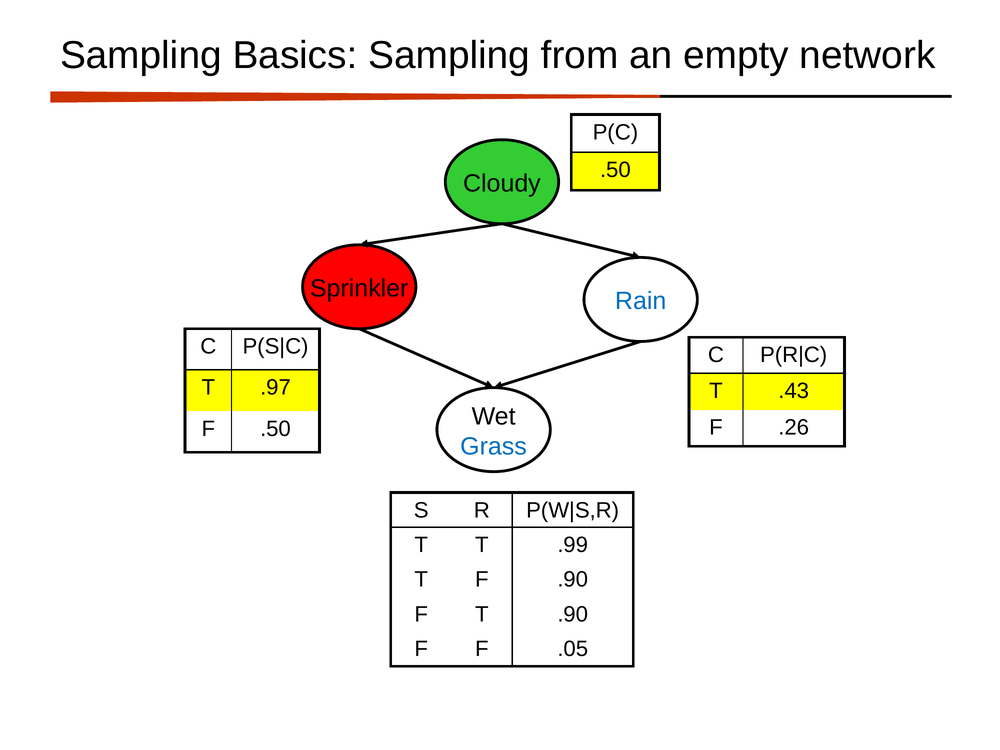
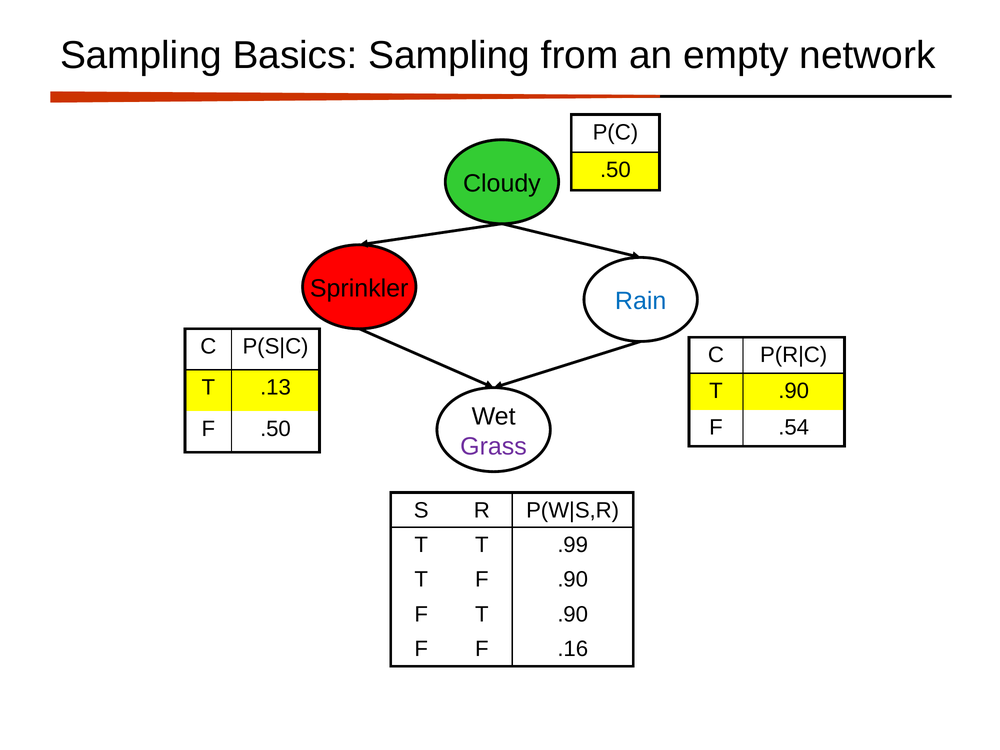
.97: .97 -> .13 (276, 387)
.43: .43 -> .90 (794, 391)
.26: .26 -> .54 (794, 428)
Grass colour: blue -> purple (494, 446)
.05: .05 -> .16 (573, 649)
